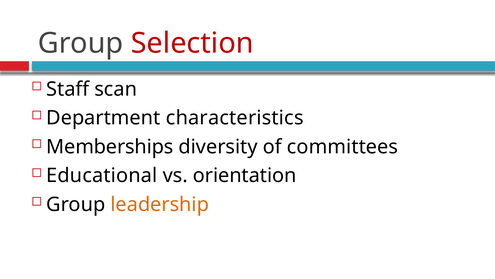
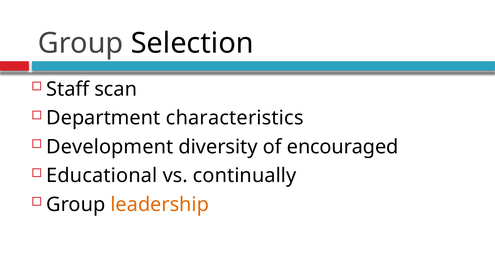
Selection colour: red -> black (192, 43)
Memberships: Memberships -> Development (110, 147)
committees: committees -> encouraged (343, 147)
orientation: orientation -> continually (245, 175)
